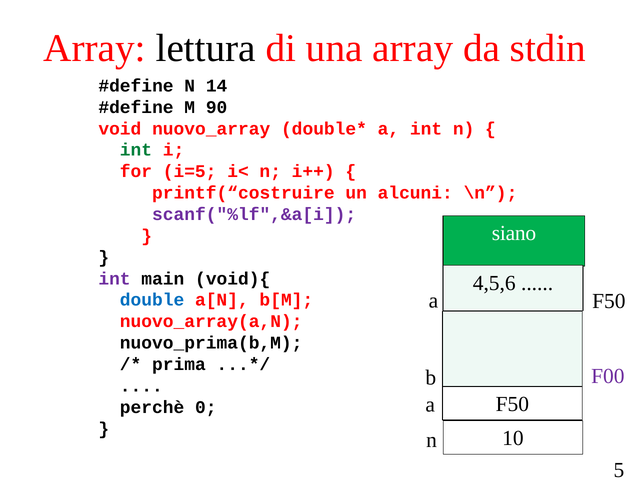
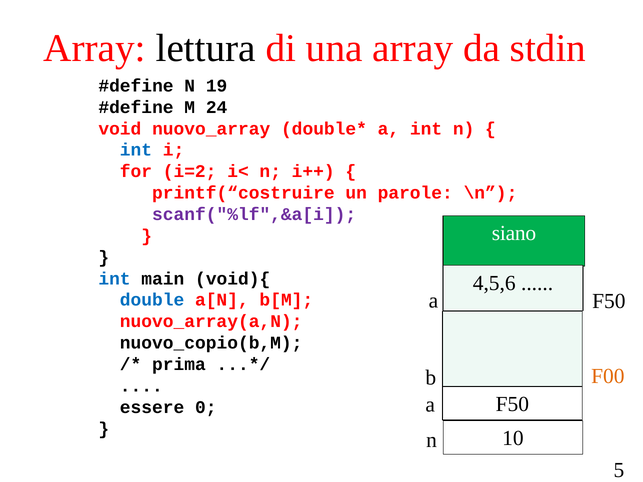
14: 14 -> 19 (217, 86)
90: 90 -> 24 (217, 107)
int colour: green -> blue (136, 150)
i=5: i=5 -> i=2 (190, 172)
alcuni: alcuni -> parole (415, 193)
int colour: purple -> blue (115, 279)
nuovo_prima(b,M: nuovo_prima(b,M -> nuovo_copio(b,M (211, 343)
F00 colour: purple -> orange (608, 376)
perchè: perchè -> essere (152, 407)
